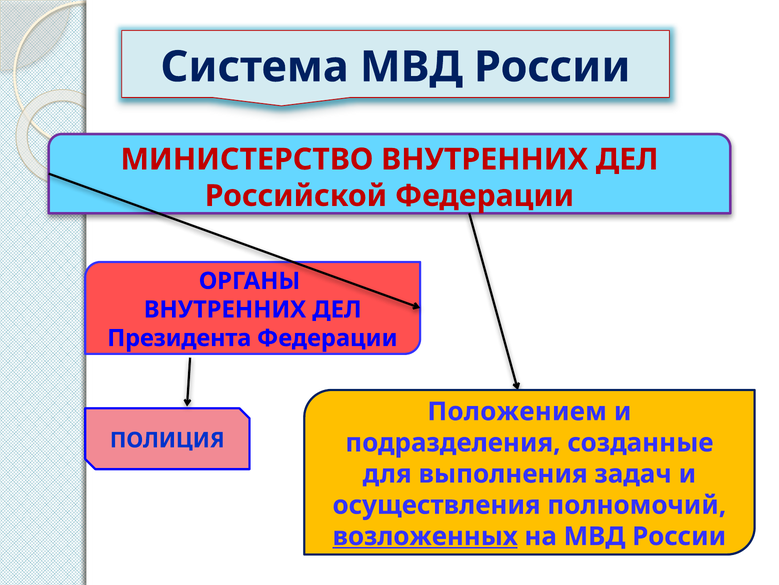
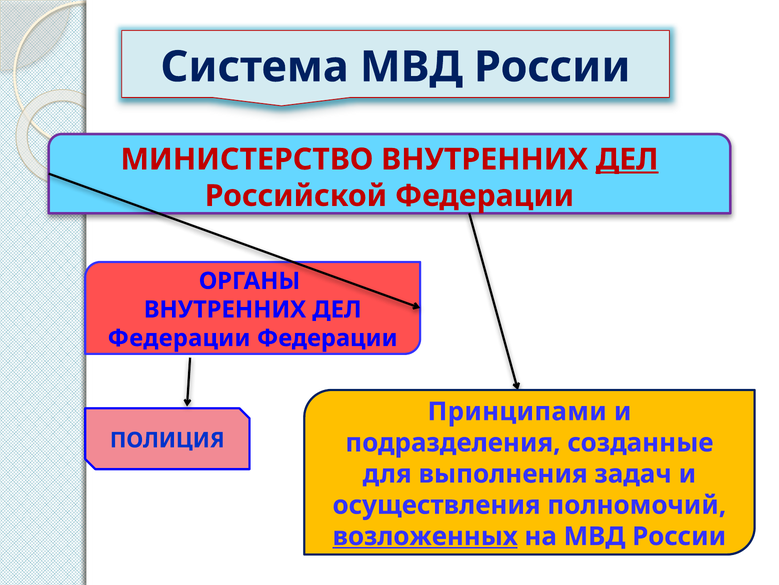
ДЕЛ underline: none -> present (627, 159)
Президента: Президента -> Федерации (179, 338)
Положением: Положением -> Принципами (517, 411)
